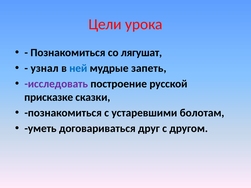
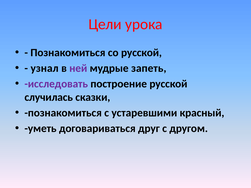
со лягушат: лягушат -> русской (141, 53)
ней colour: blue -> purple (78, 68)
присказке: присказке -> случилась (49, 97)
болотам: болотам -> красный (202, 113)
